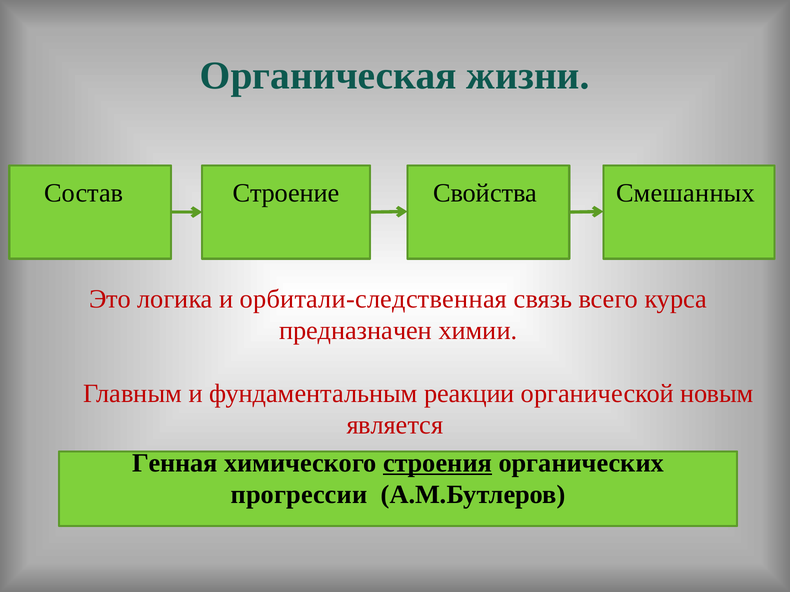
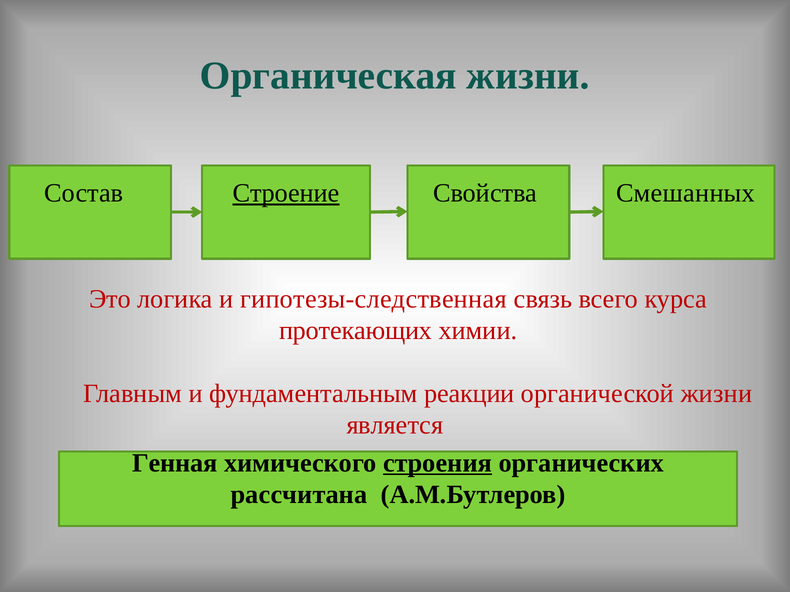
Строение underline: none -> present (286, 193)
орбитали-следственная: орбитали-следственная -> гипотезы-следственная (373, 299)
предназначен: предназначен -> протекающих (356, 331)
органической новым: новым -> жизни (716, 394)
прогрессии: прогрессии -> рассчитана (299, 495)
